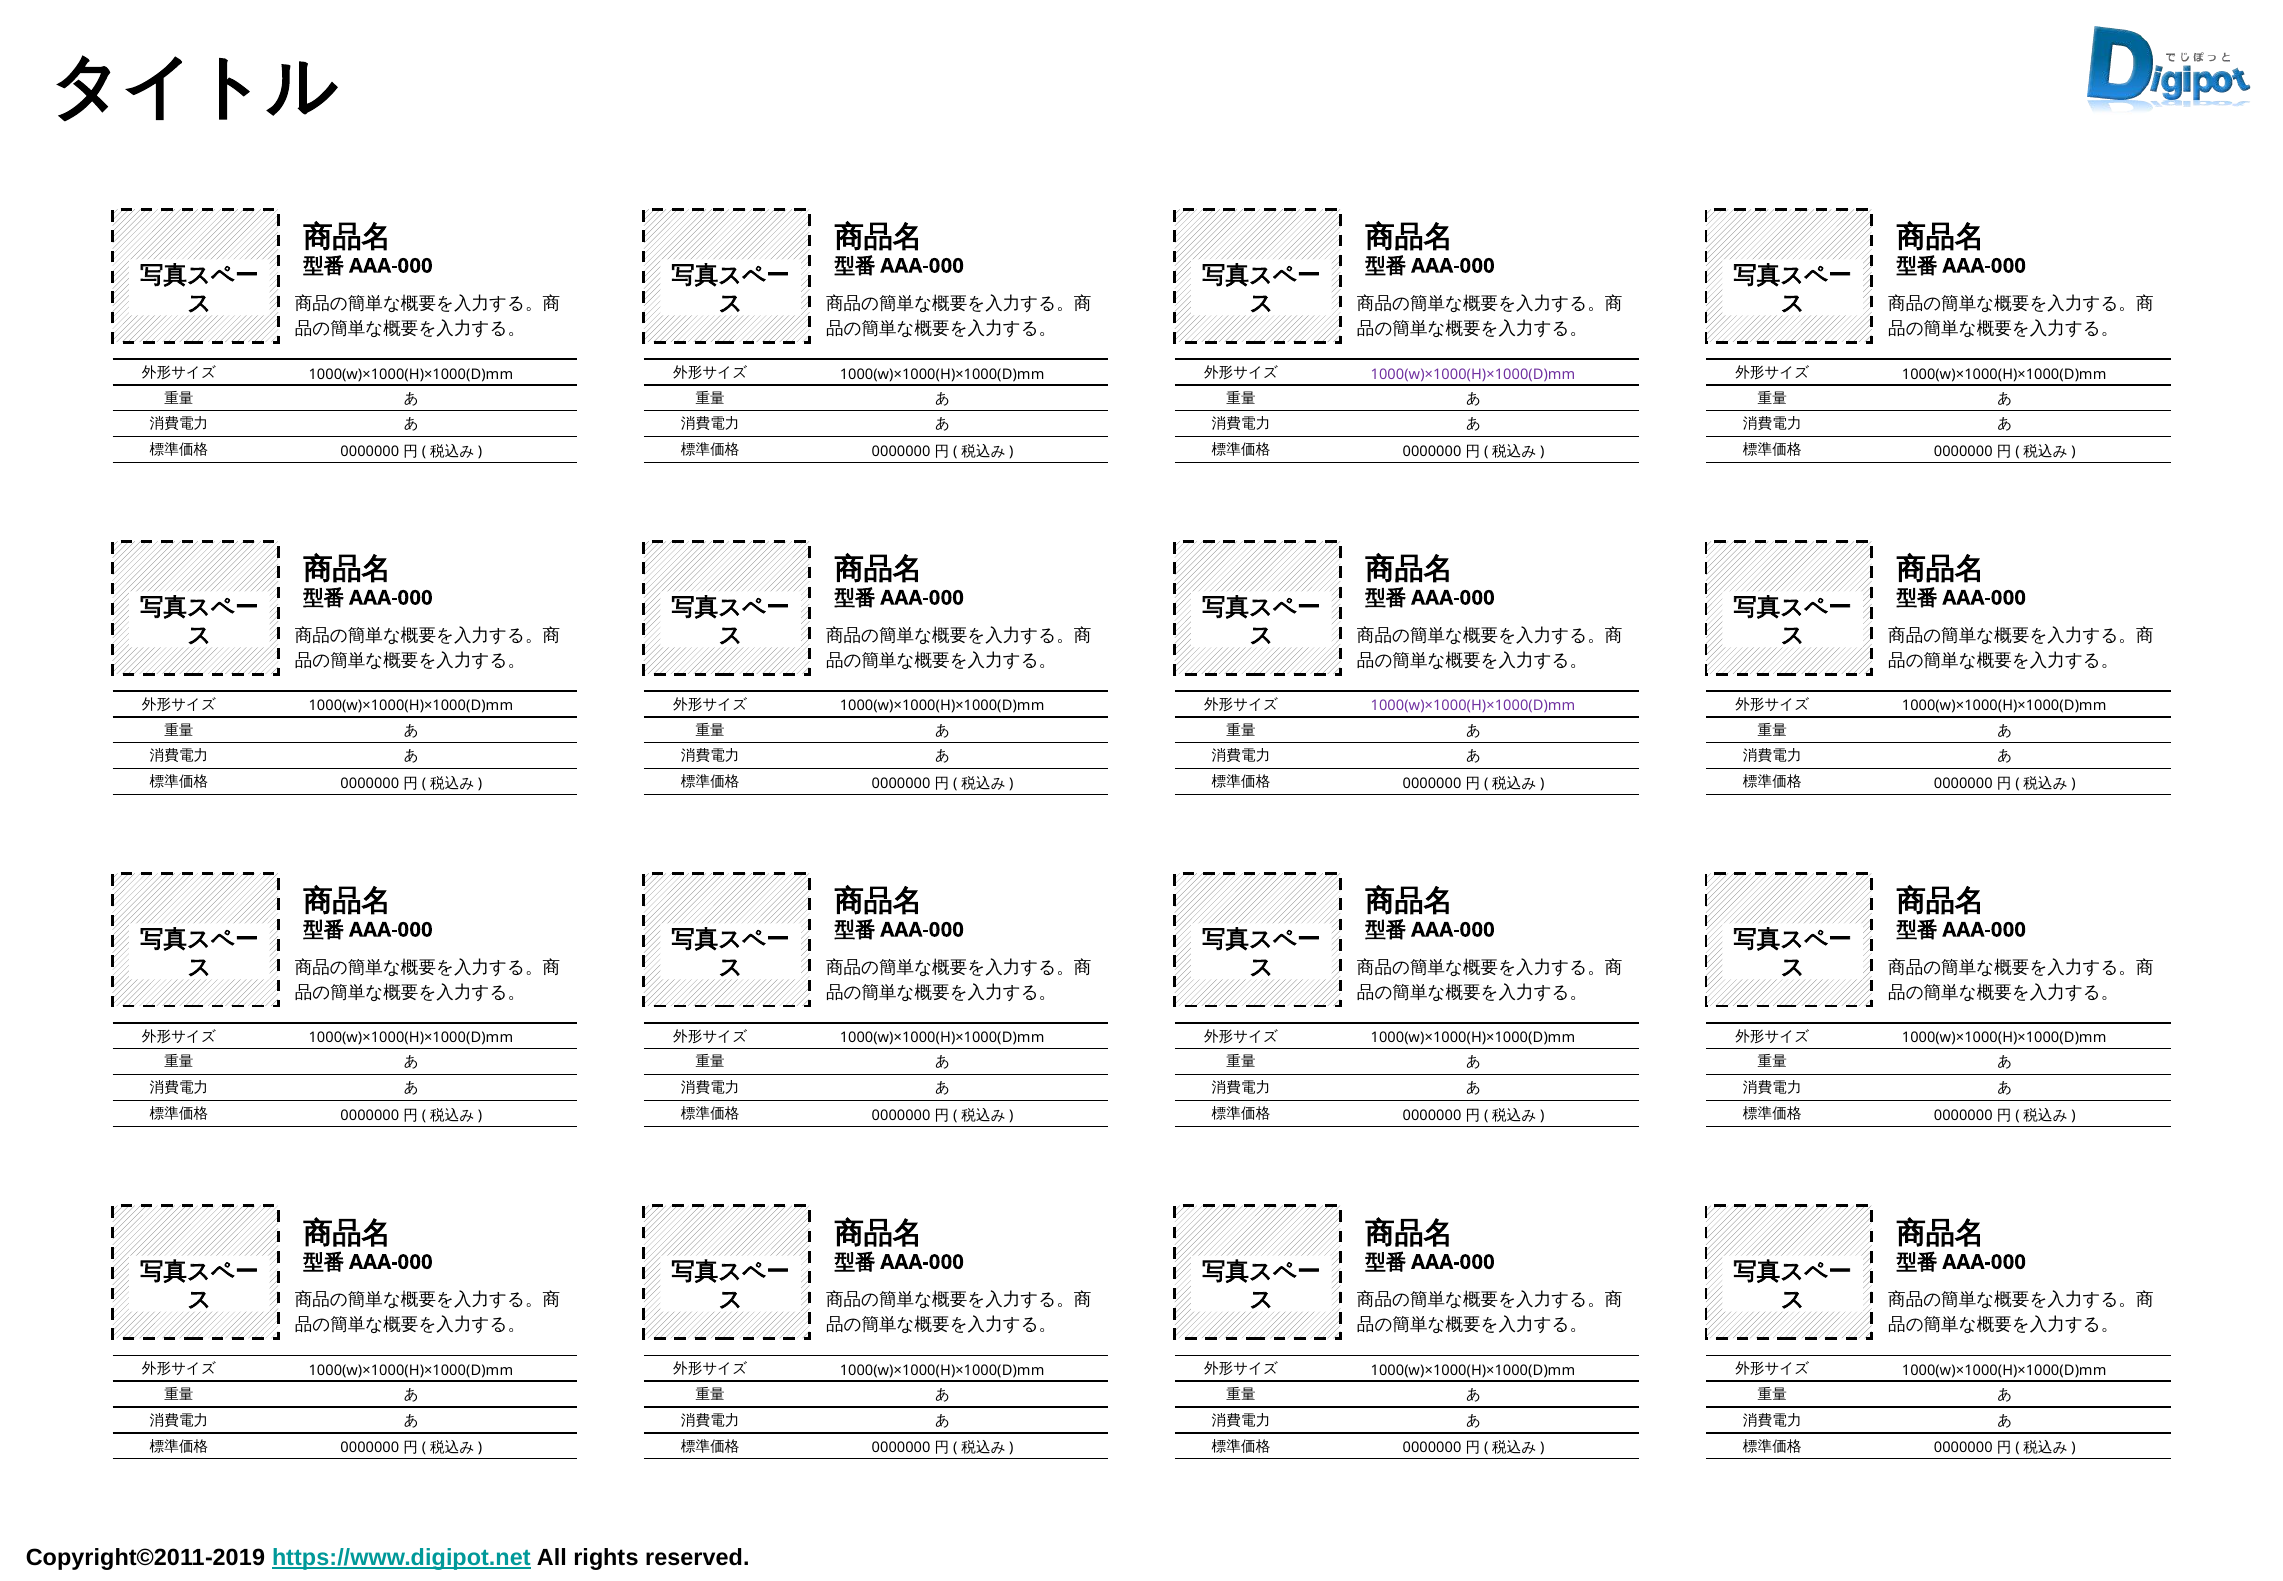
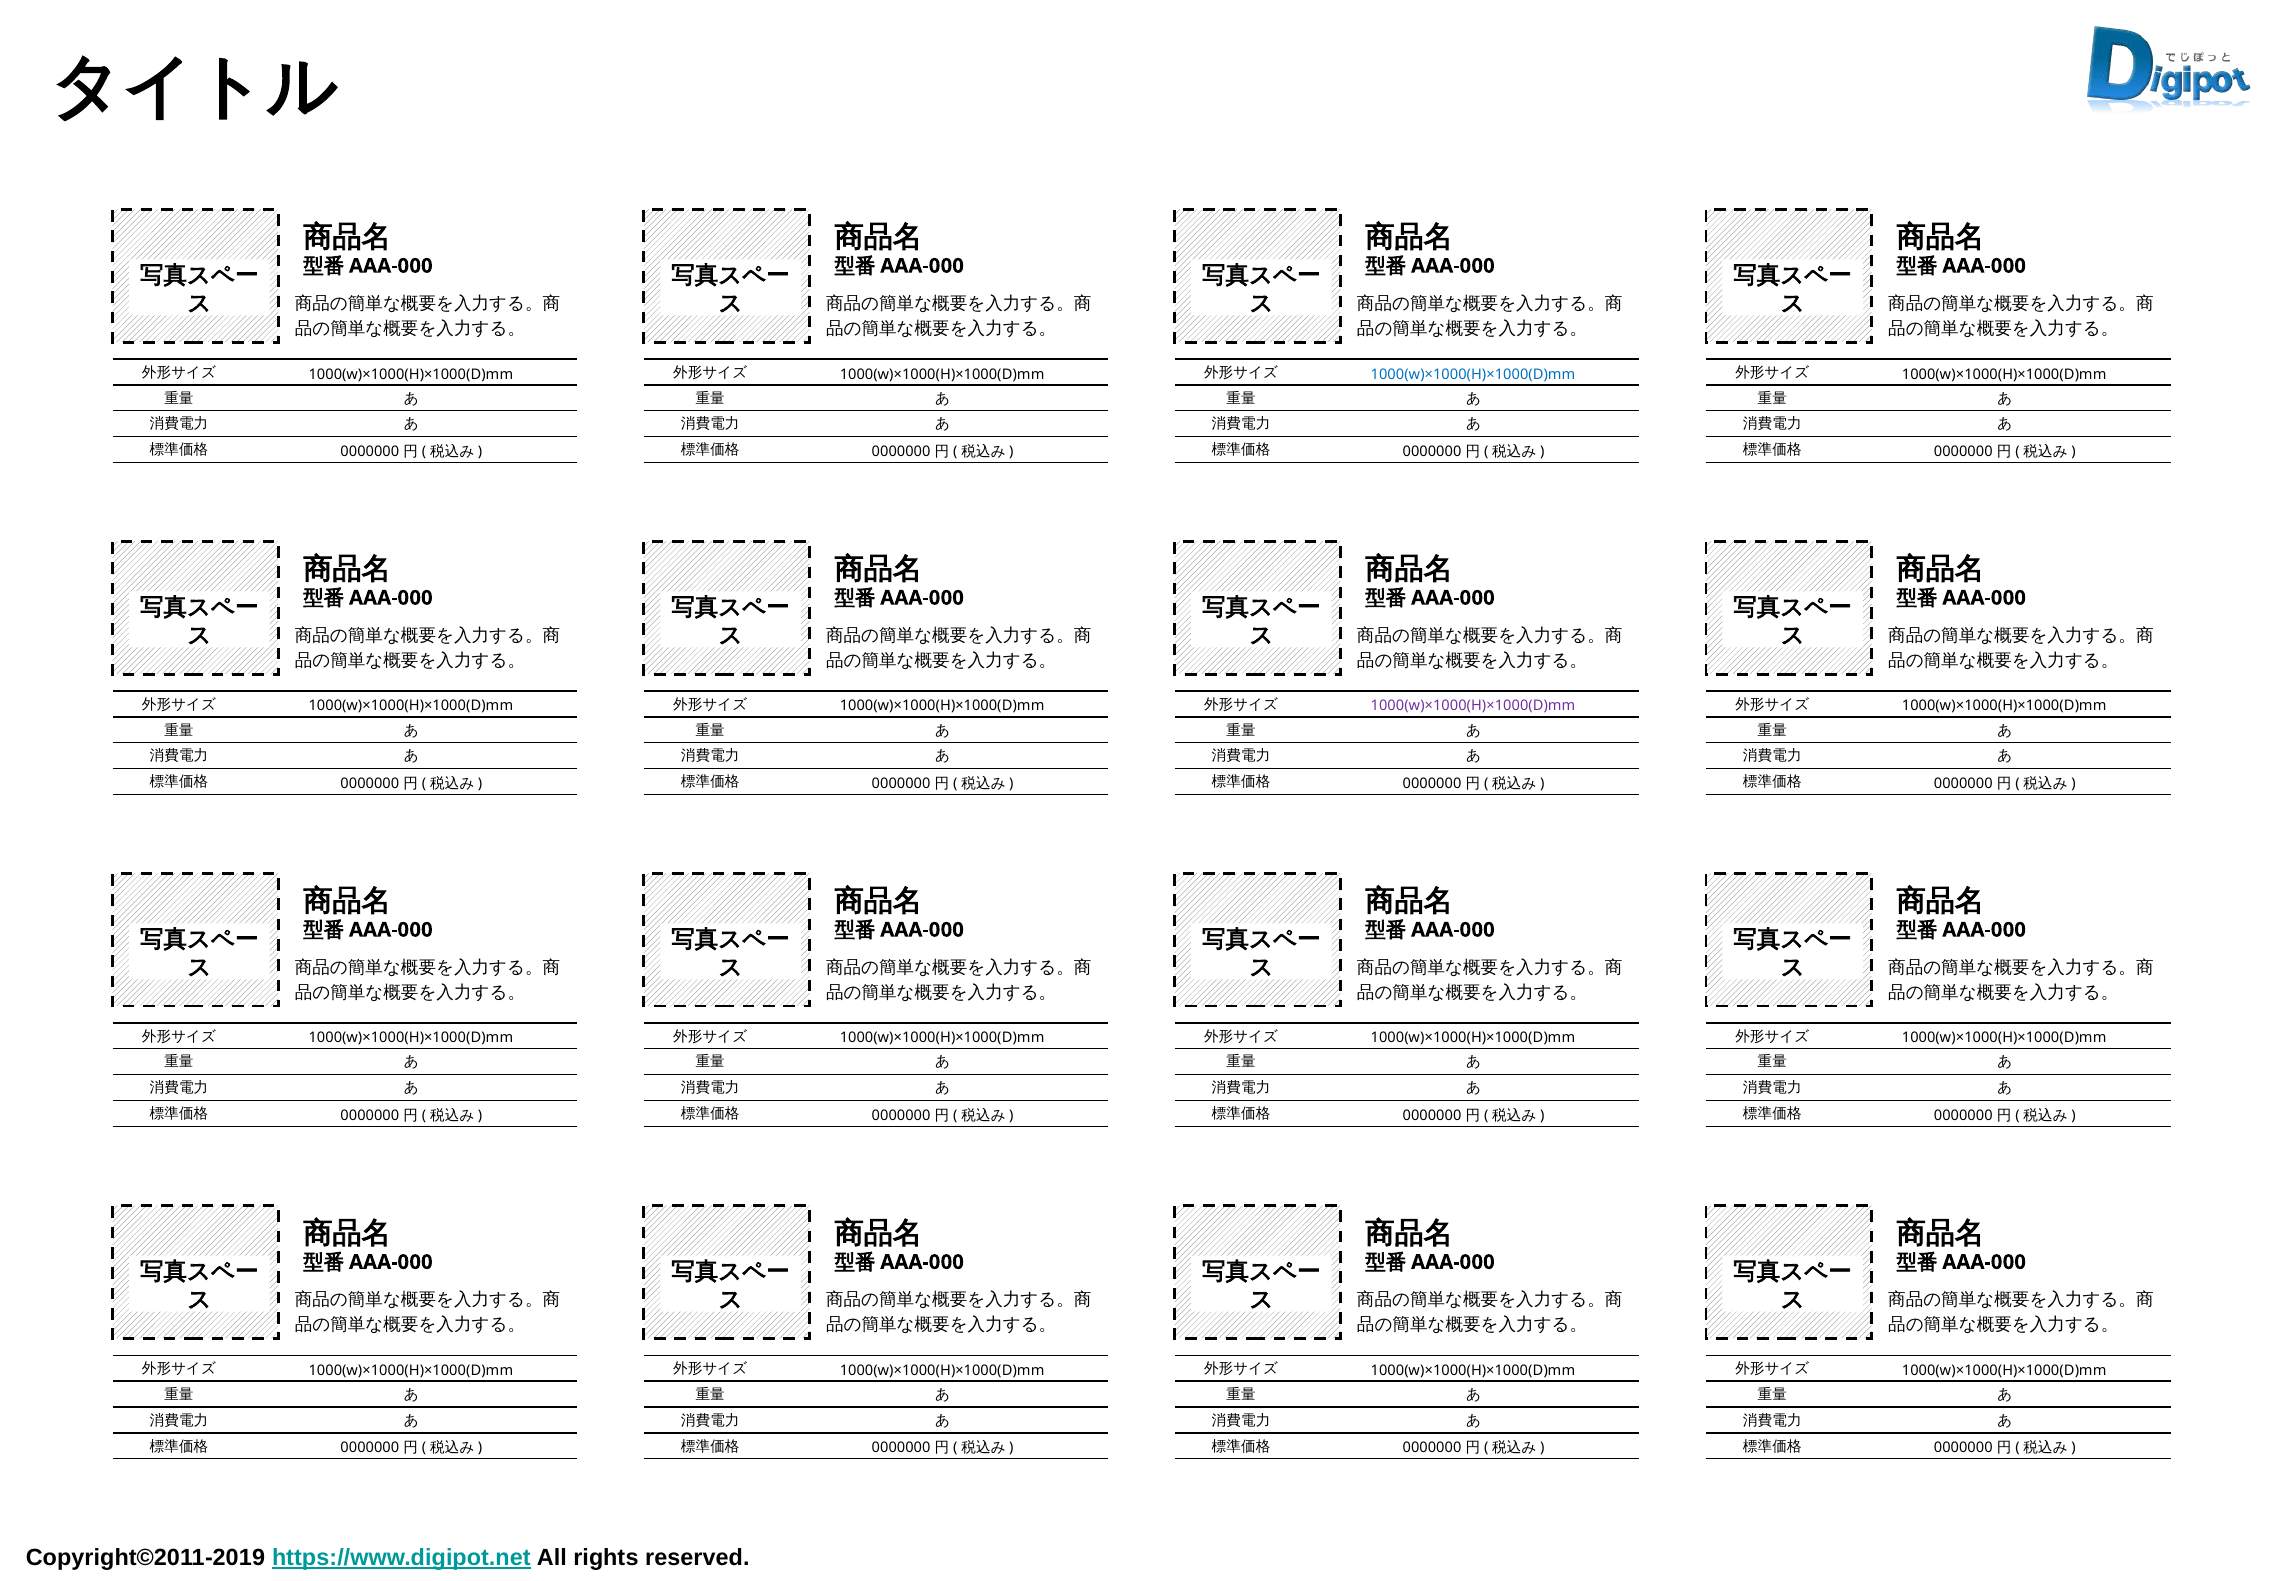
1000(w)×1000(H)×1000(D)mm colour: purple -> blue (1473, 374)
